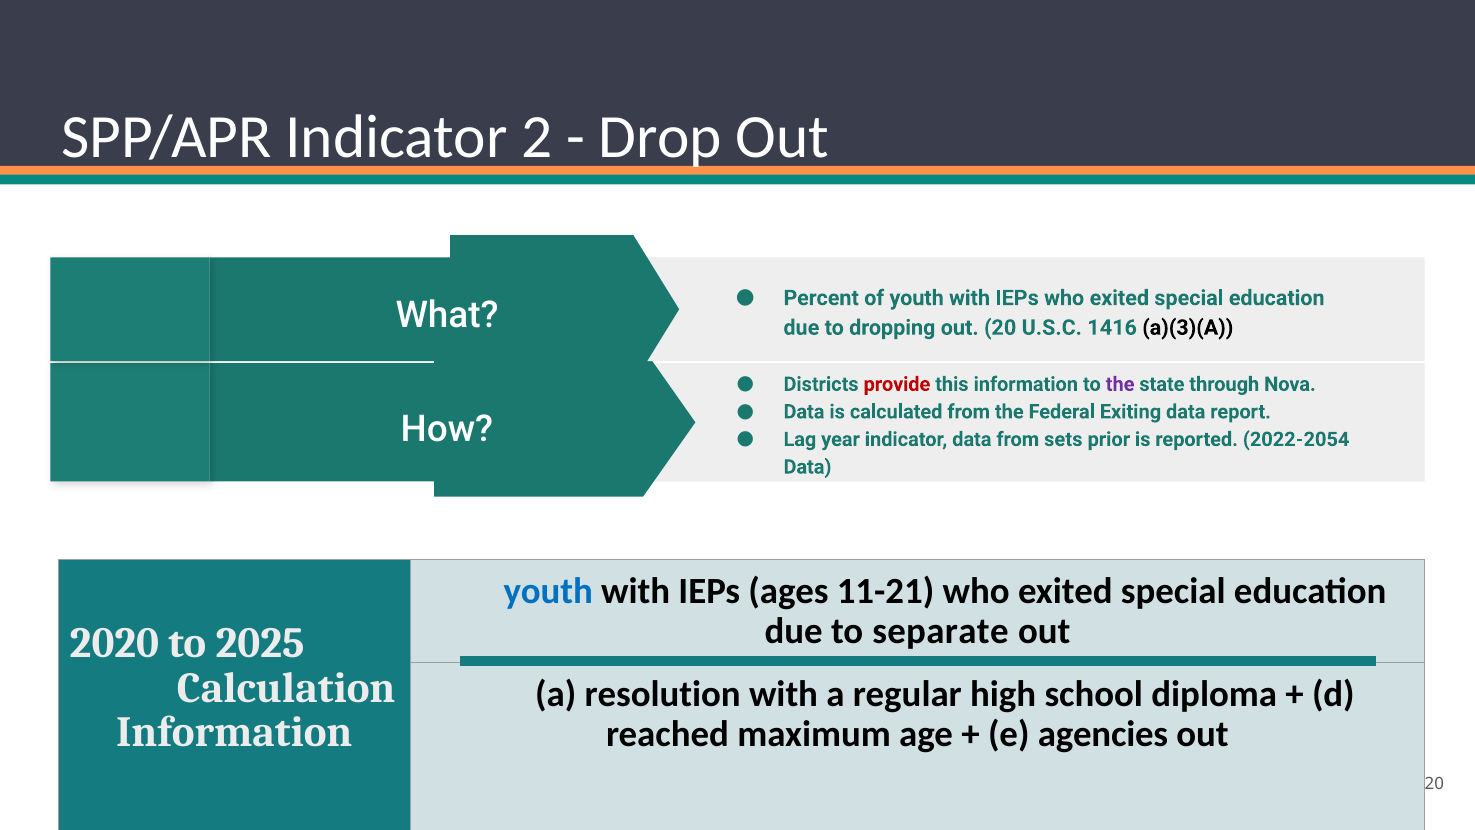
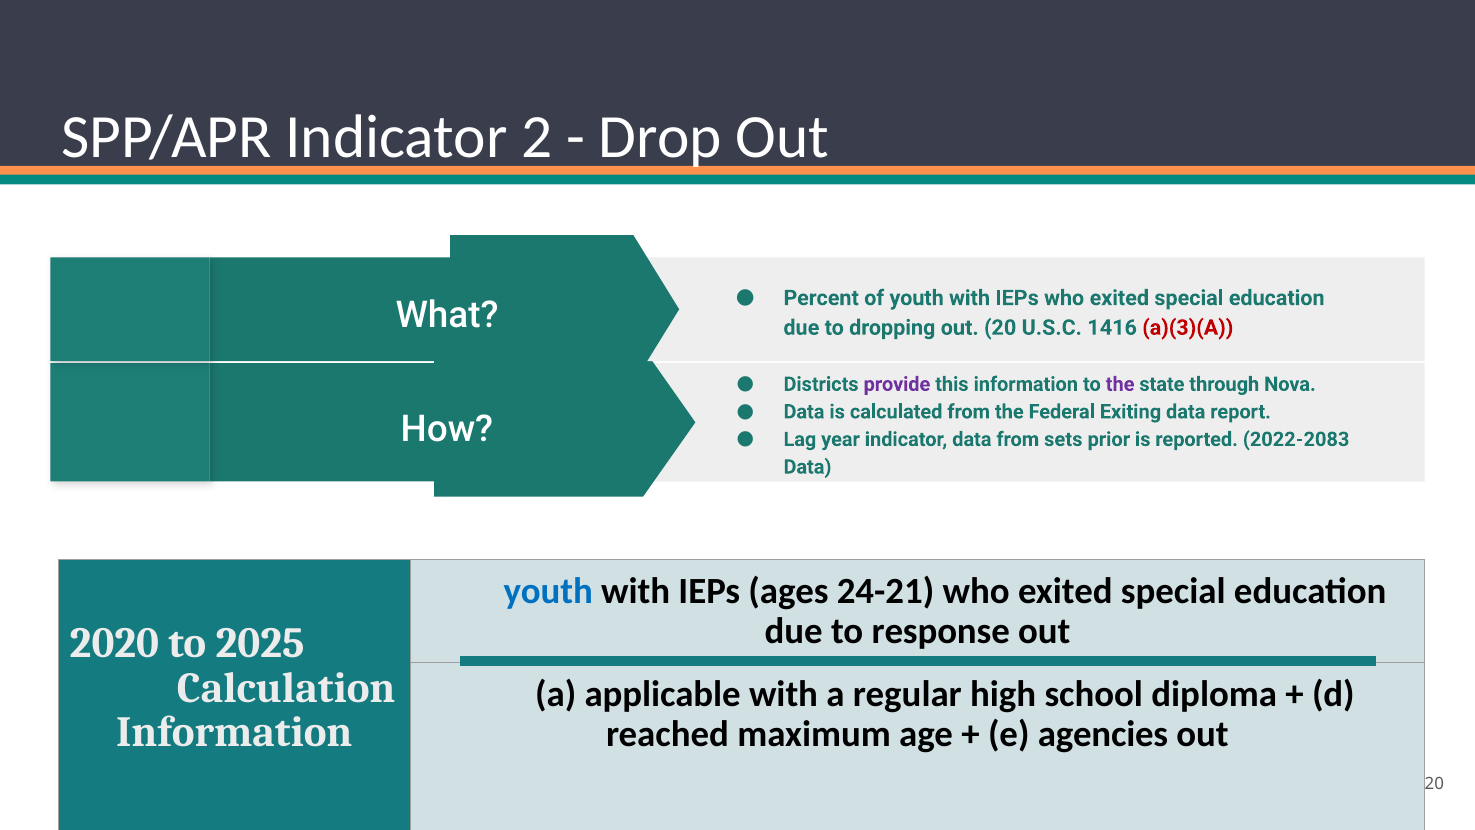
a)(3)(A colour: black -> red (1188, 328)
provide colour: red -> purple (897, 384)
2022-2054: 2022-2054 -> 2022-2083 (1296, 439)
11-21: 11-21 -> 24-21 (886, 591)
separate: separate -> response (941, 631)
resolution: resolution -> applicable (663, 694)
